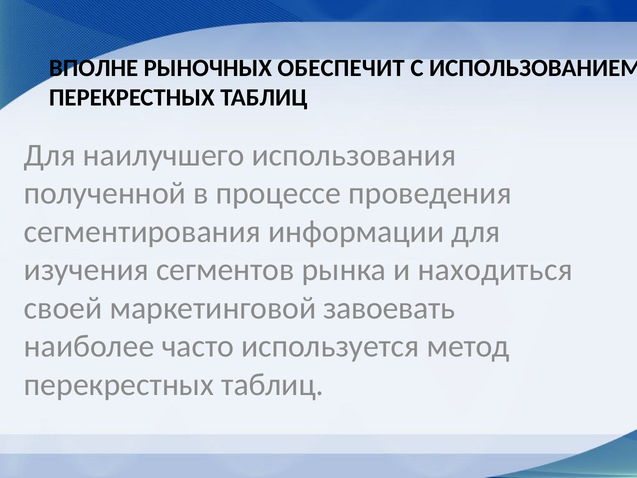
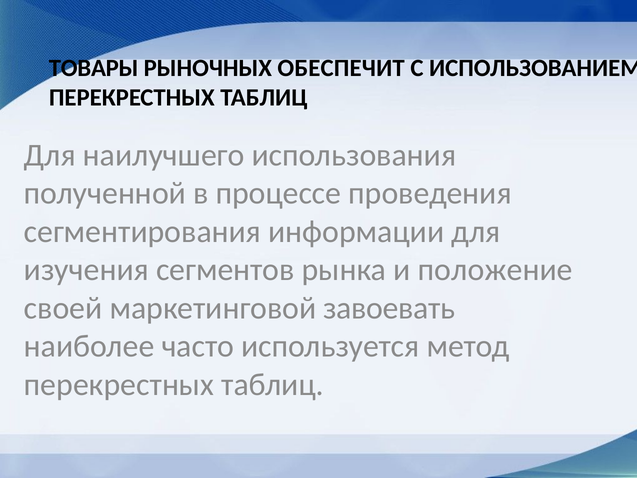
ВПОЛНЕ: ВПОЛНЕ -> ТОВАРЫ (94, 68)
находиться: находиться -> положение (495, 270)
